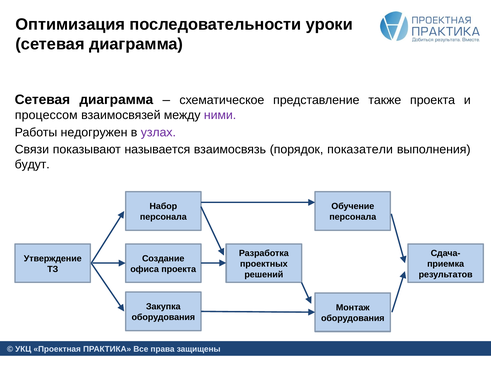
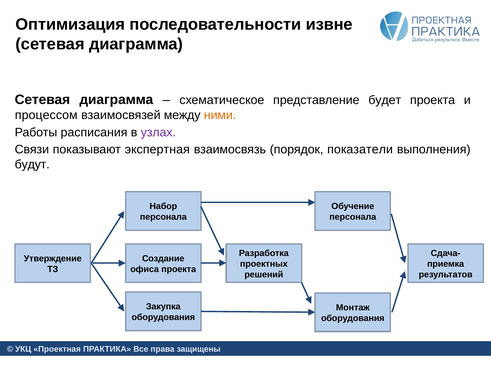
уроки: уроки -> извне (329, 24)
также: также -> будет (385, 100)
ними colour: purple -> orange (220, 115)
недогружен: недогружен -> расписания (94, 133)
называется: называется -> экспертная (157, 150)
